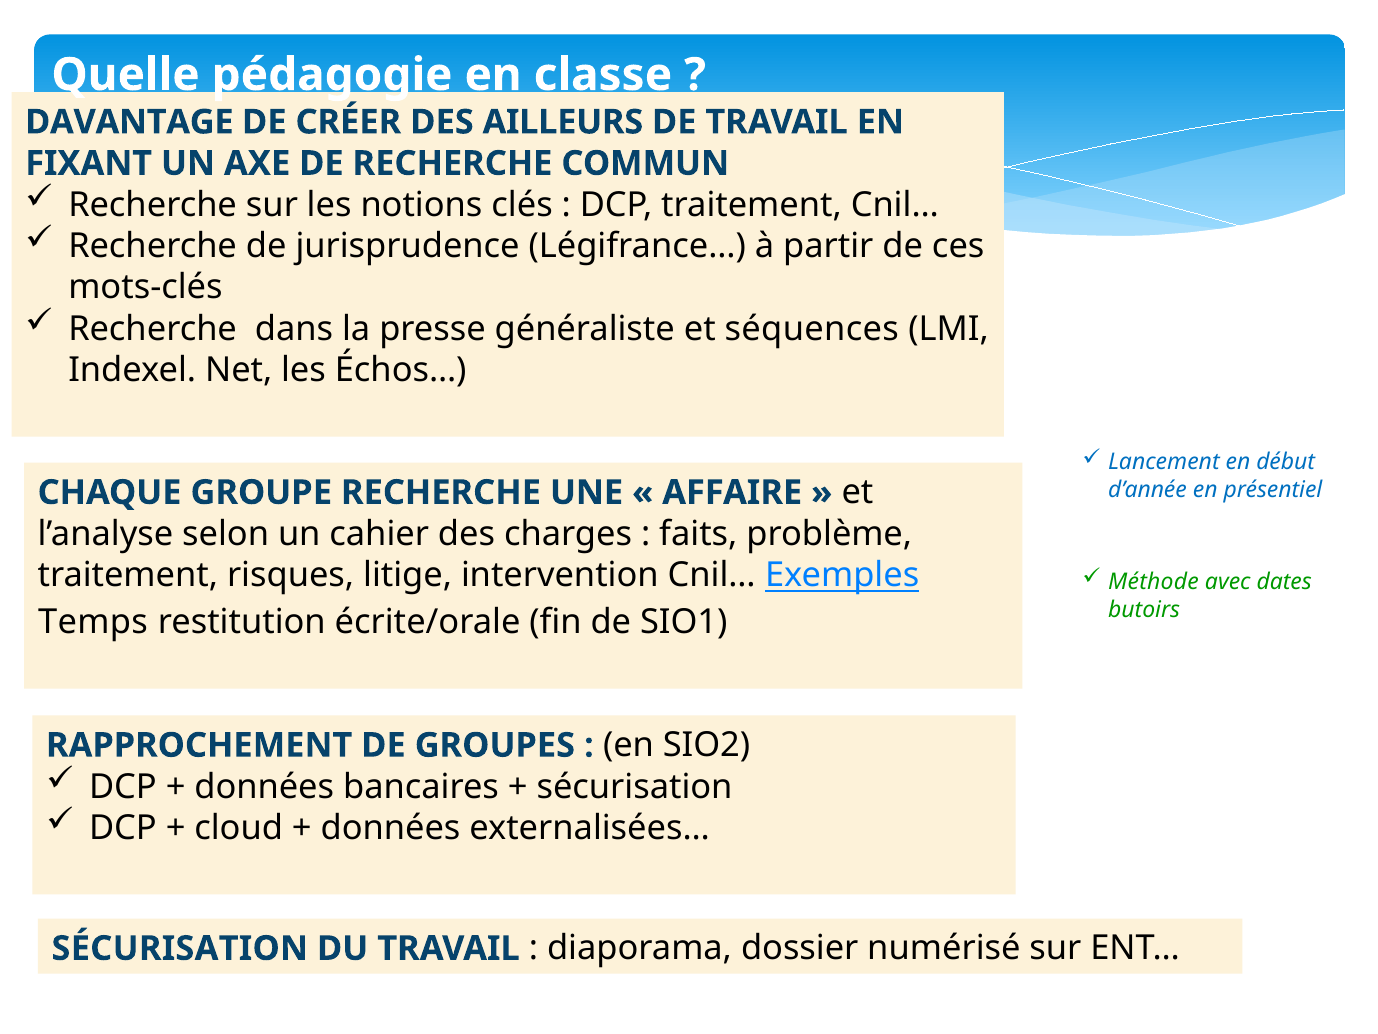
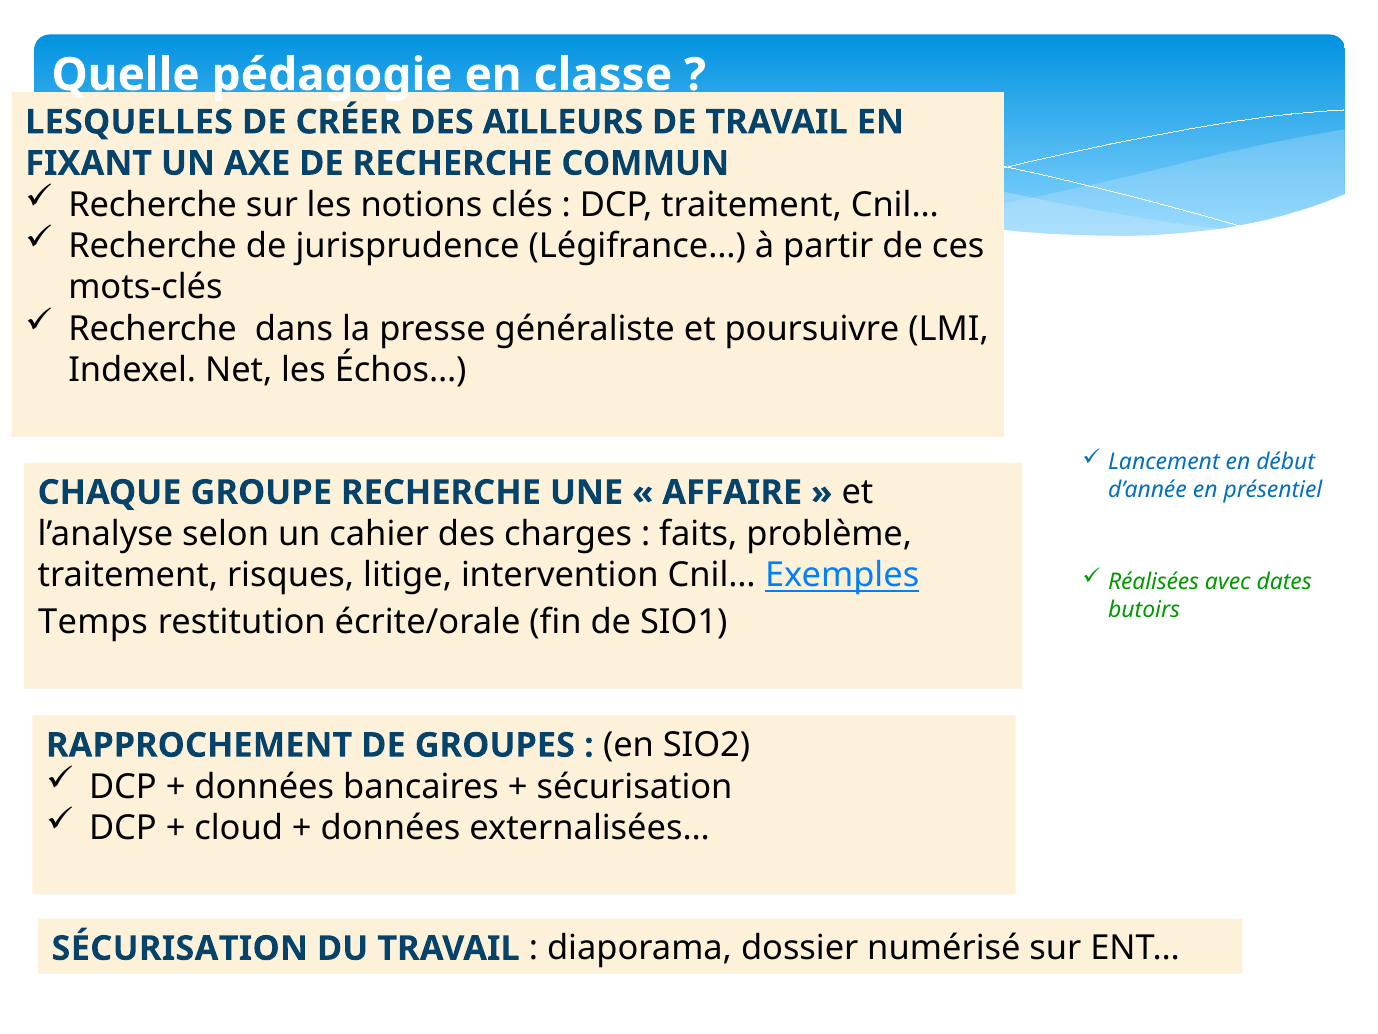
DAVANTAGE: DAVANTAGE -> LESQUELLES (129, 122)
séquences: séquences -> poursuivre (812, 329)
Méthode: Méthode -> Réalisées (1154, 582)
